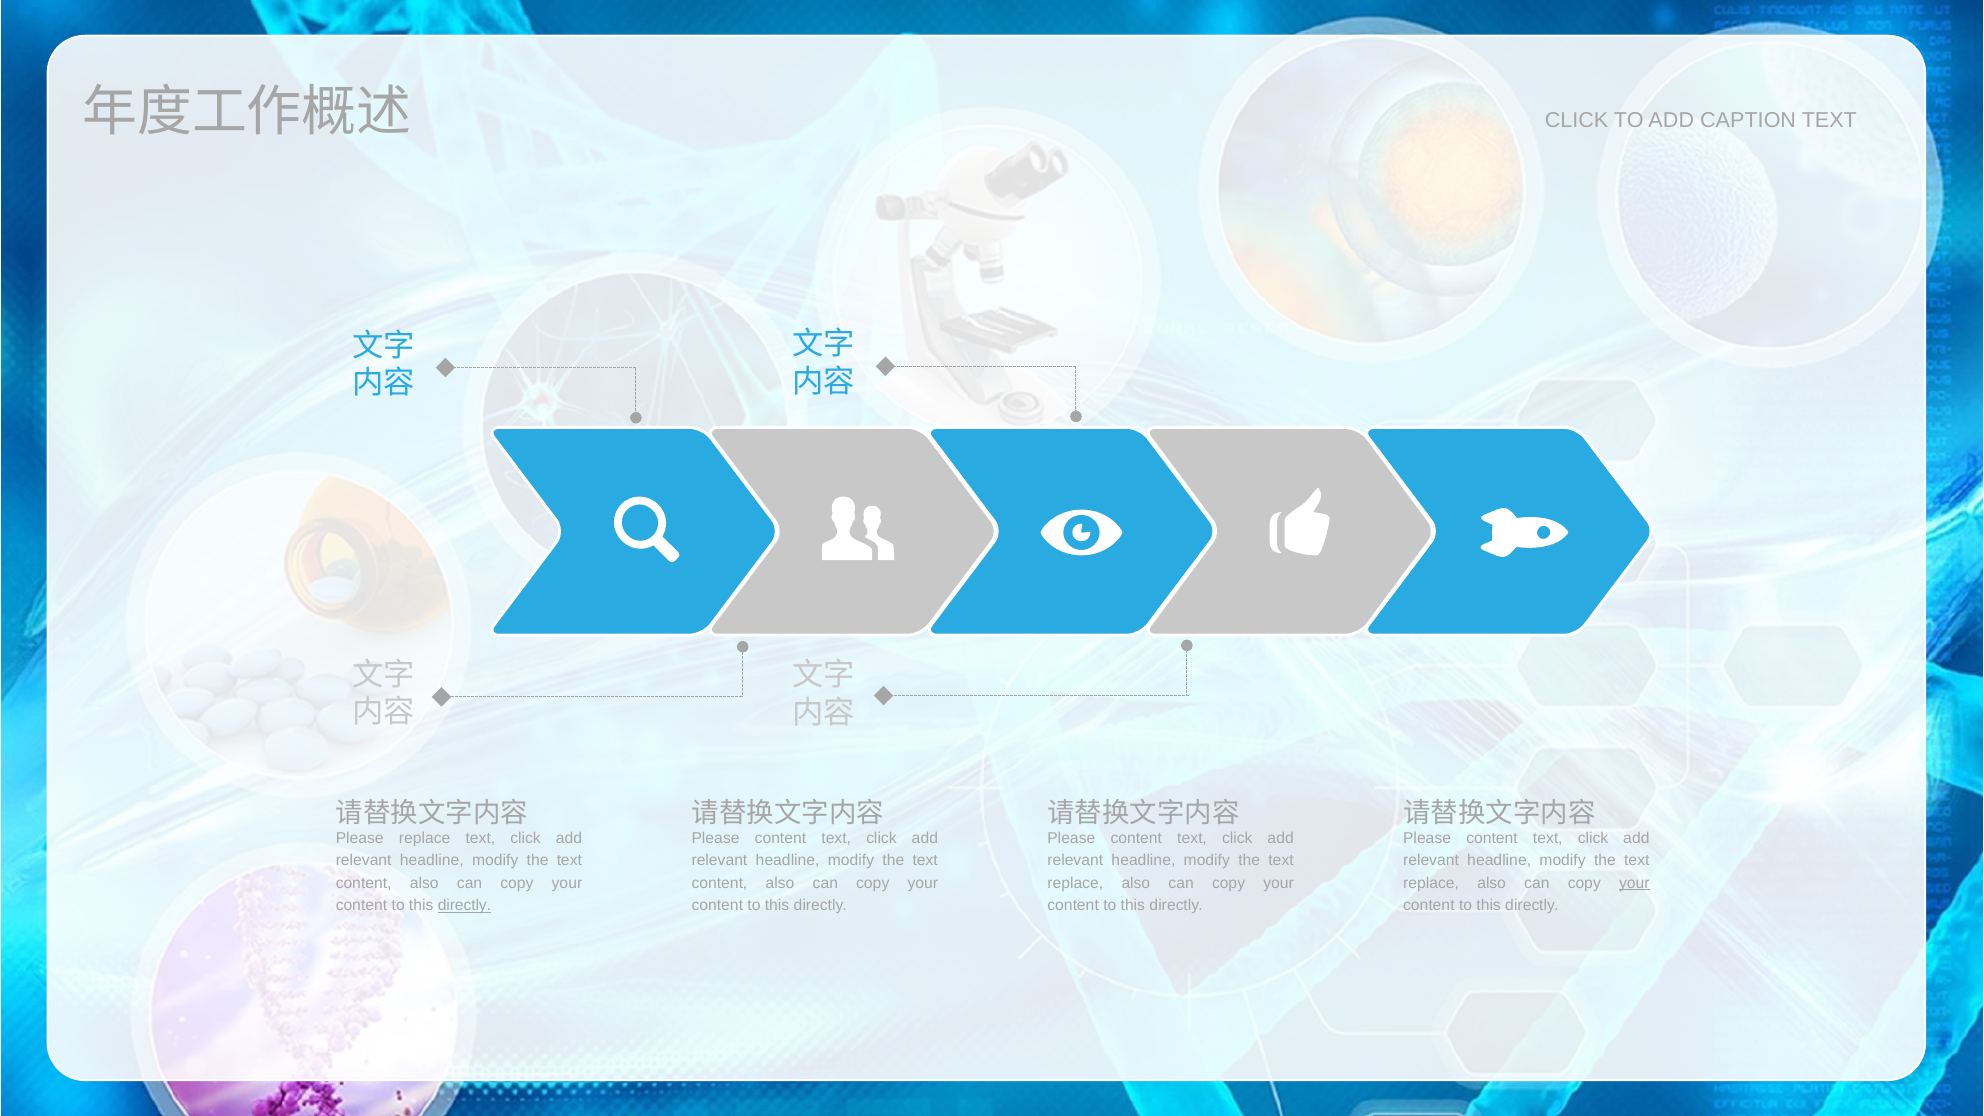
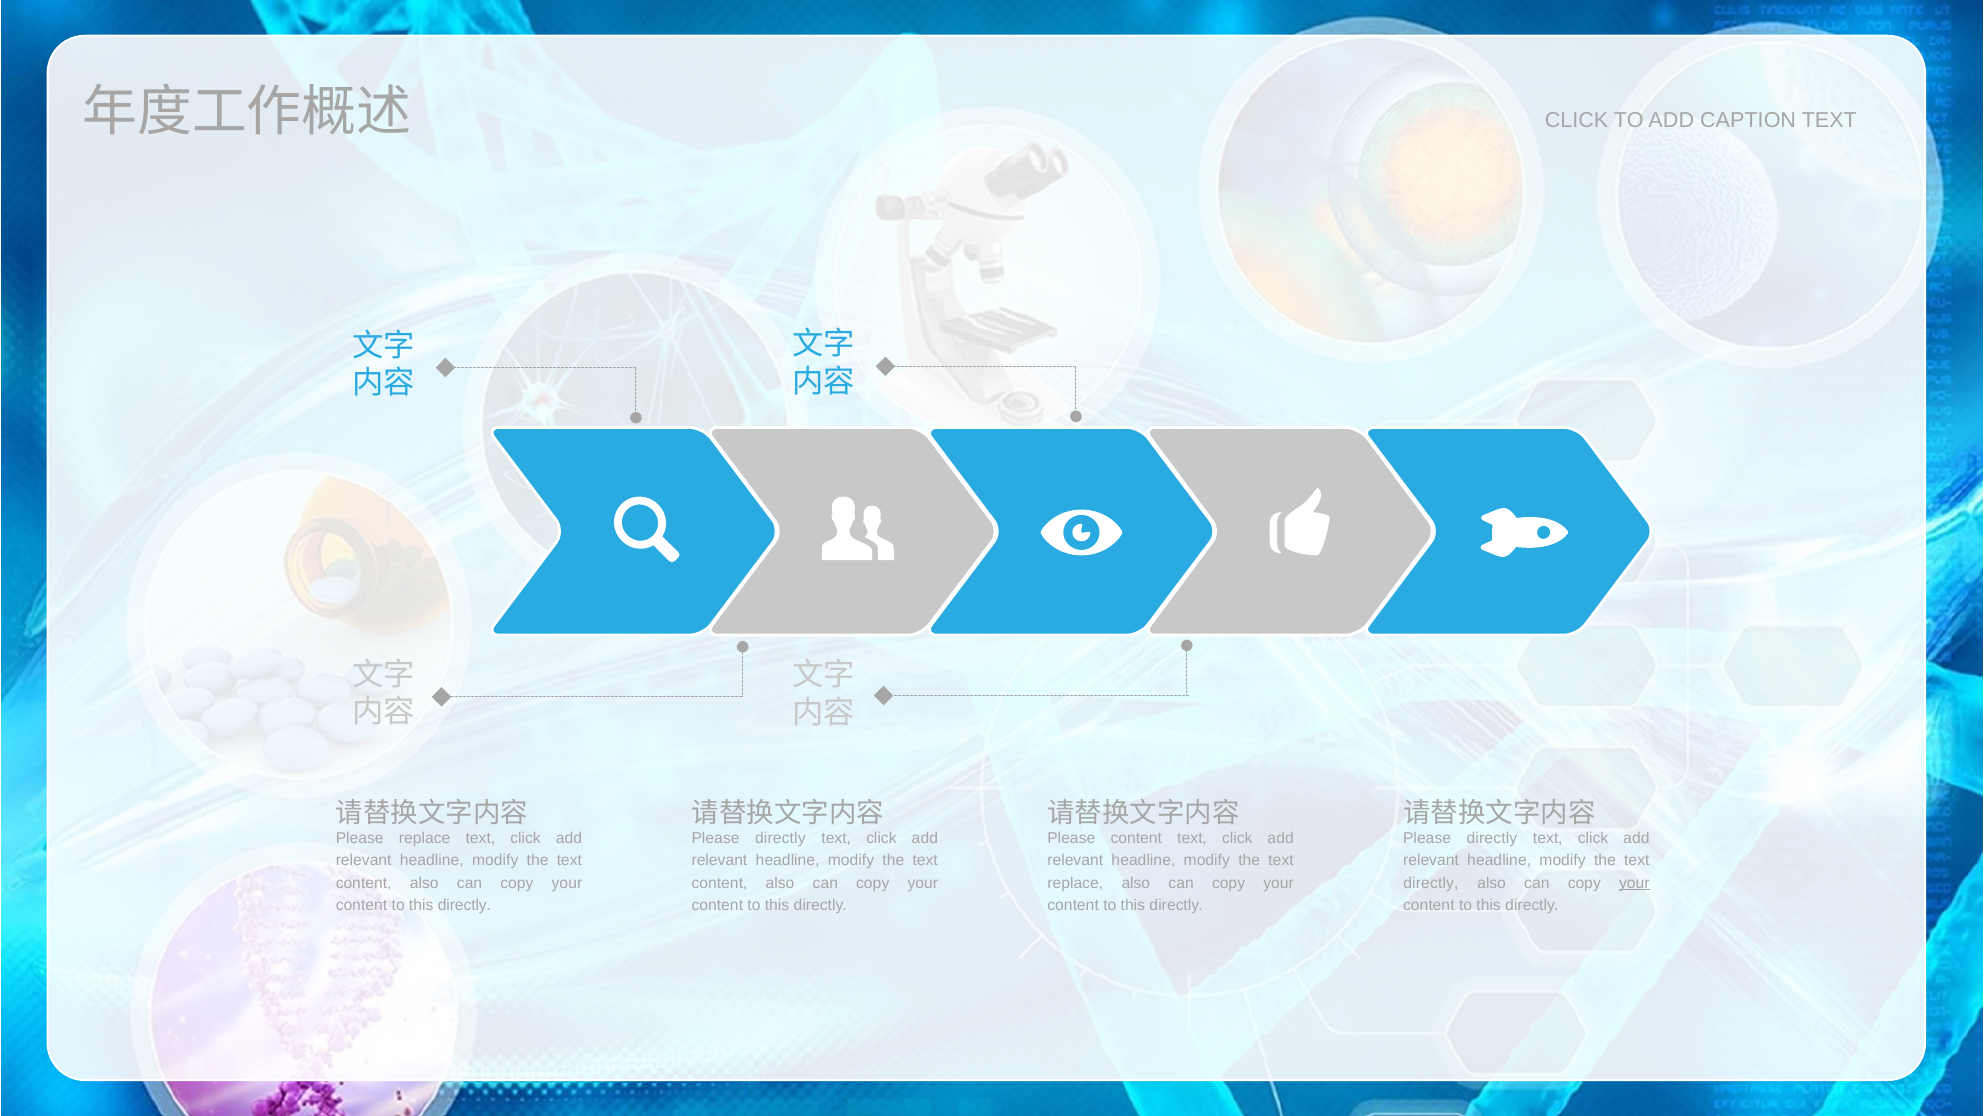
content: content -> directly (780, 838)
content: content -> directly (1492, 838)
replace: replace -> directly (1431, 883)
directly underline: present -> none (464, 906)
